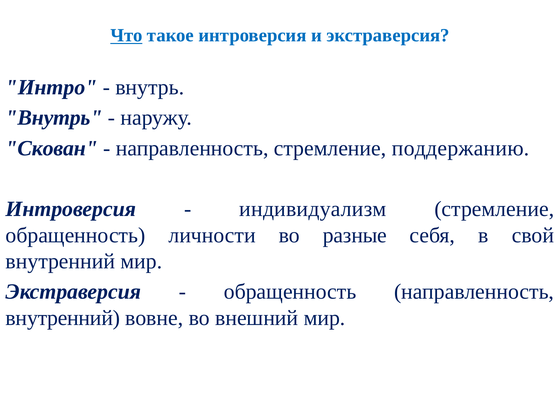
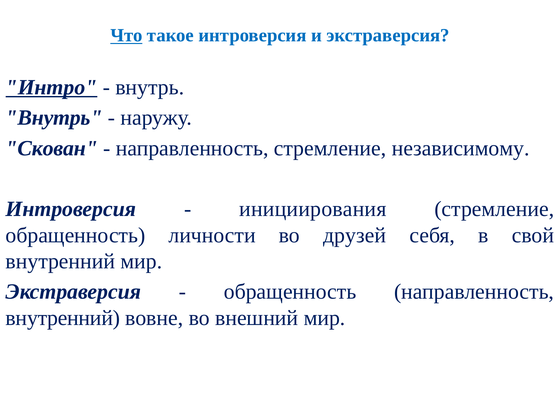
Интро underline: none -> present (51, 87)
поддержанию: поддержанию -> независимому (461, 148)
индивидуализм: индивидуализм -> инициирования (313, 209)
разные: разные -> друзей (355, 235)
